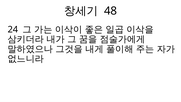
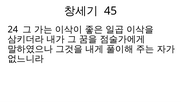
48: 48 -> 45 (111, 11)
